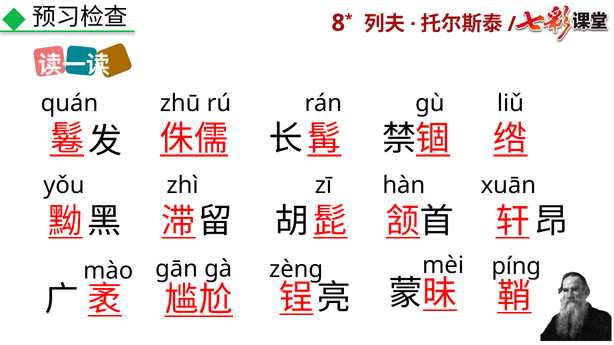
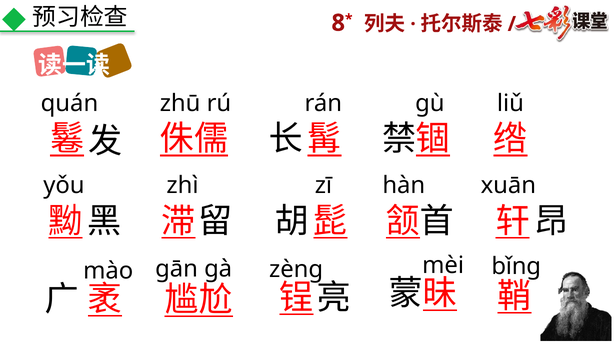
píng: píng -> bǐng (516, 267)
